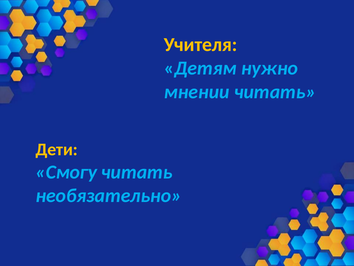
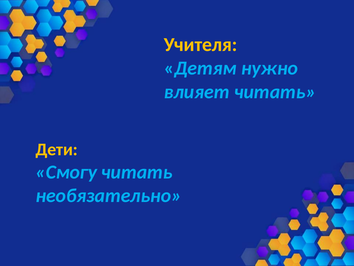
мнении: мнении -> влияет (197, 92)
